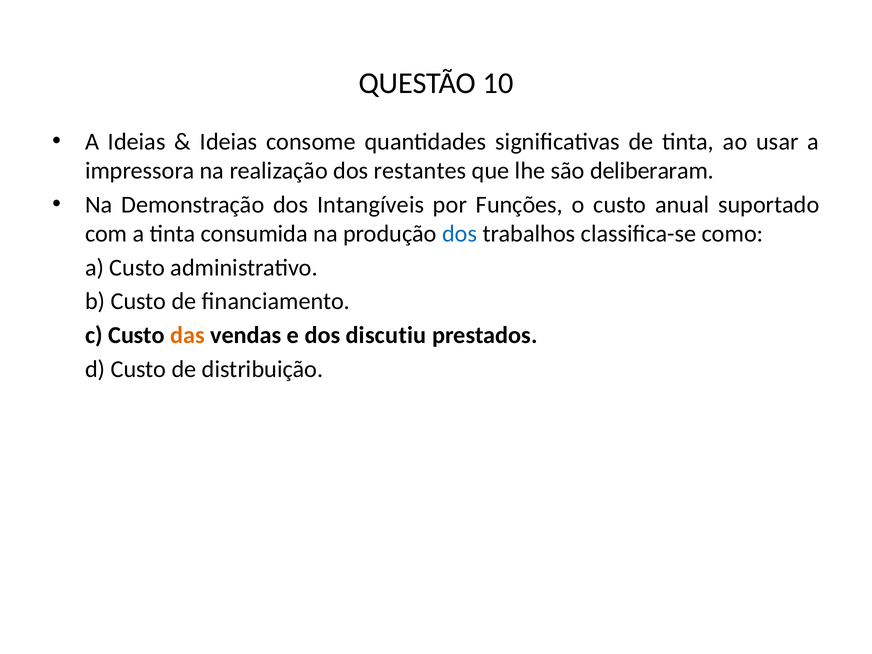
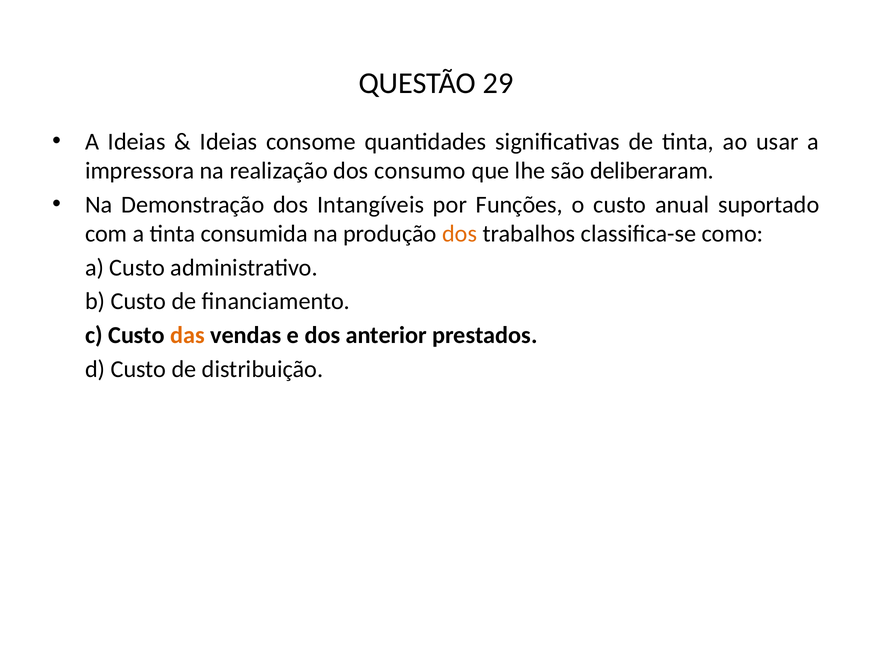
10: 10 -> 29 (498, 83)
restantes: restantes -> consumo (420, 171)
dos colour: blue -> orange (460, 234)
discutiu: discutiu -> anterior (386, 335)
